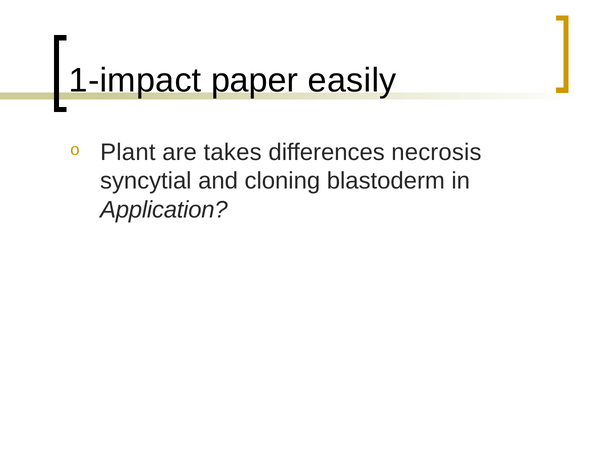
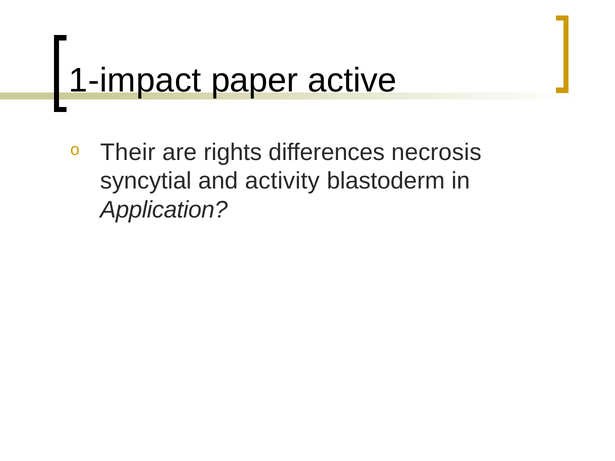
easily: easily -> active (352, 80)
Plant: Plant -> Their (128, 152)
takes: takes -> rights (233, 152)
cloning: cloning -> activity (282, 181)
